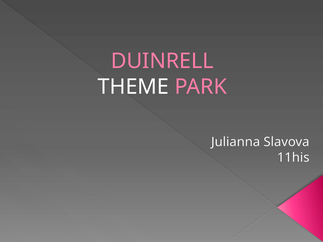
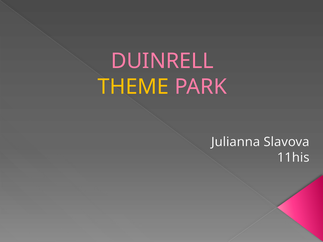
THEME colour: white -> yellow (133, 87)
